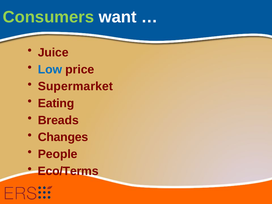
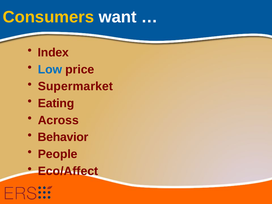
Consumers colour: light green -> yellow (48, 17)
Juice: Juice -> Index (53, 53)
Breads: Breads -> Across (58, 120)
Changes: Changes -> Behavior (63, 137)
Eco/Terms: Eco/Terms -> Eco/Affect (68, 171)
